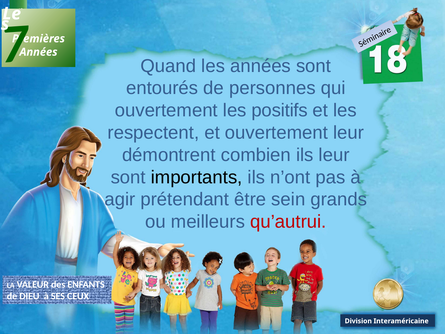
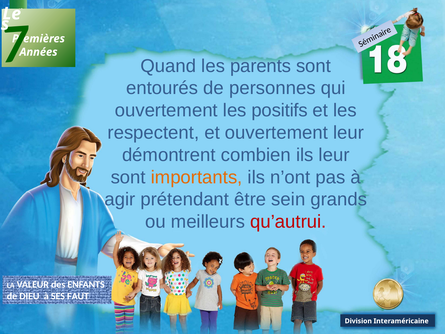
les années: années -> parents (261, 66)
importants colour: black -> orange (197, 177)
CEUX: CEUX -> FAUT (78, 296)
